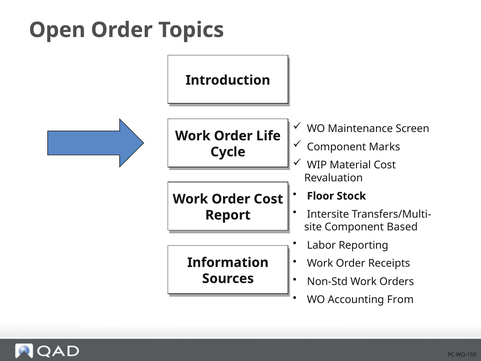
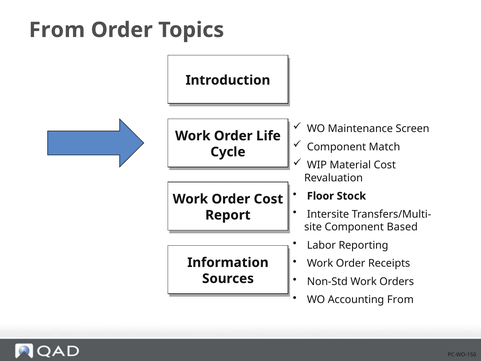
Open: Open -> From (57, 30)
Marks: Marks -> Match (385, 147)
